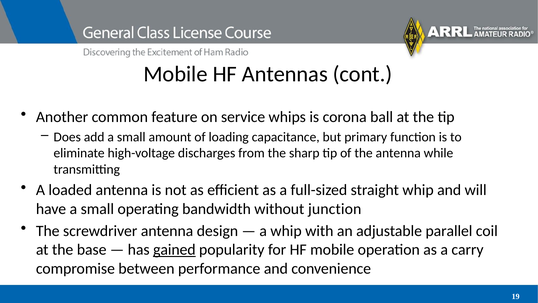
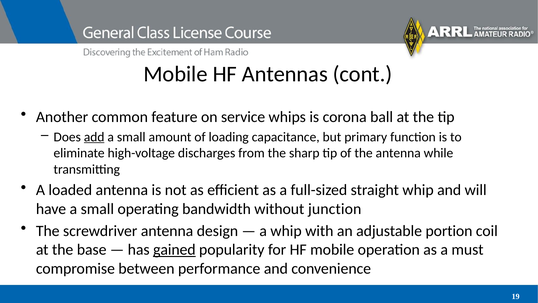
add underline: none -> present (94, 137)
parallel: parallel -> portion (449, 231)
carry: carry -> must (468, 249)
